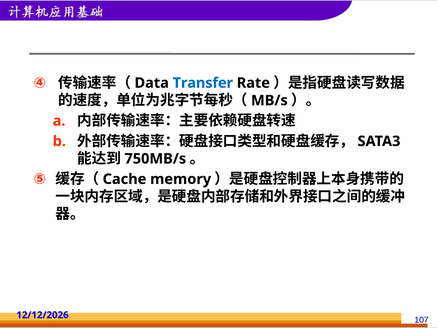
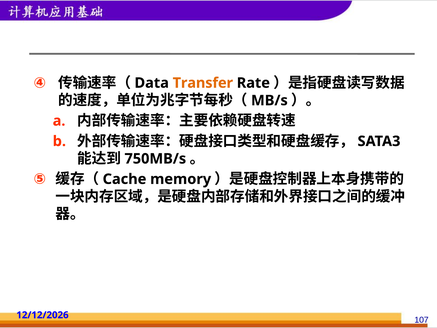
Transfer colour: blue -> orange (203, 83)
